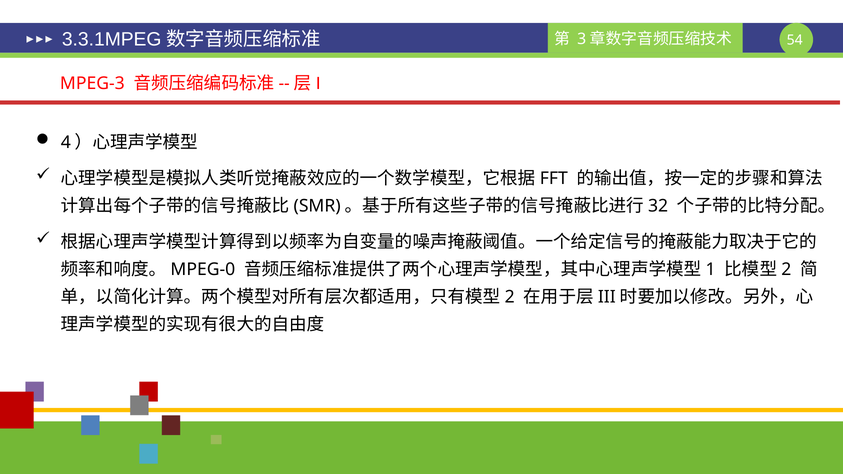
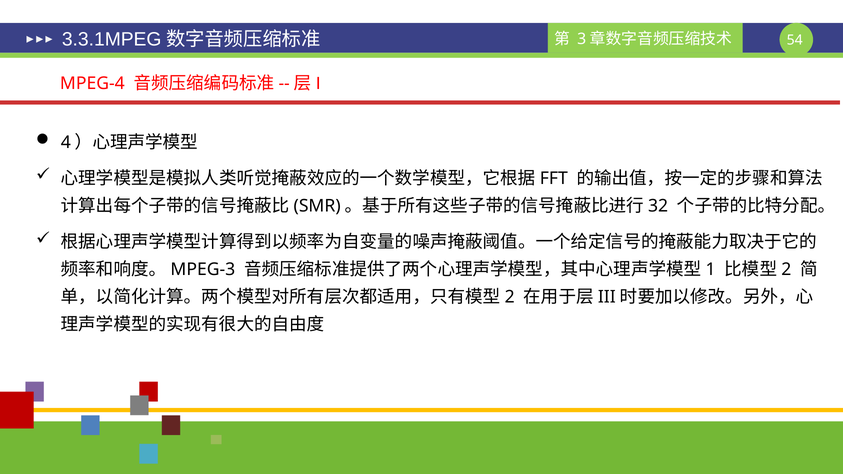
MPEG-3: MPEG-3 -> MPEG-4 (92, 83)
MPEG-0: MPEG-0 -> MPEG-3 (203, 269)
